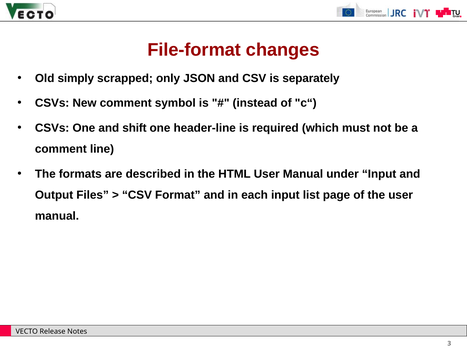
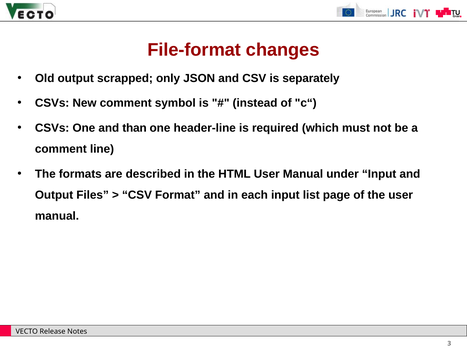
Old simply: simply -> output (76, 78)
shift: shift -> than (134, 128)
